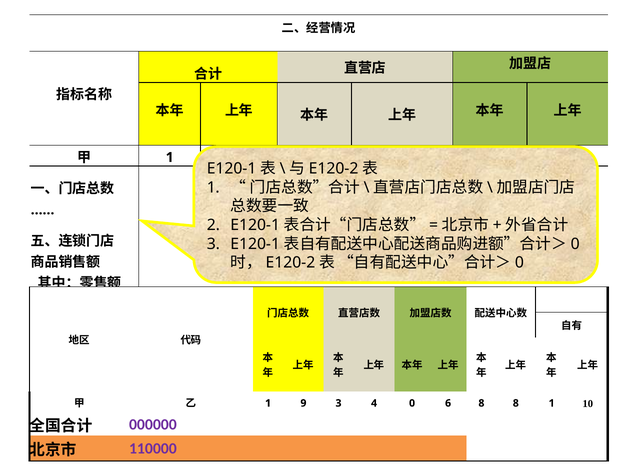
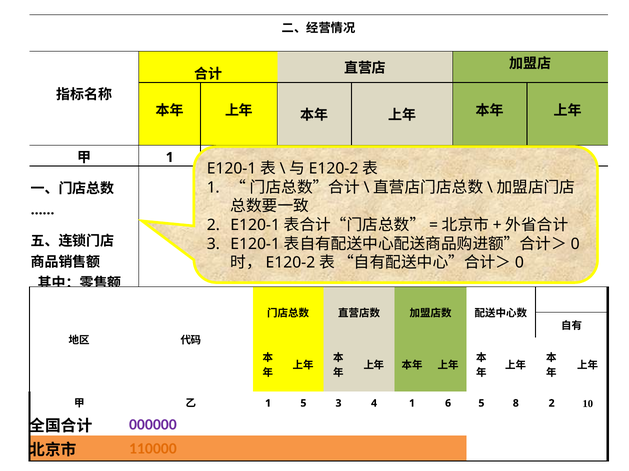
1 9: 9 -> 5 (303, 404)
4 0: 0 -> 1 (412, 404)
6 8: 8 -> 5 (481, 404)
8 1: 1 -> 2 (552, 404)
110000 colour: purple -> orange (153, 449)
